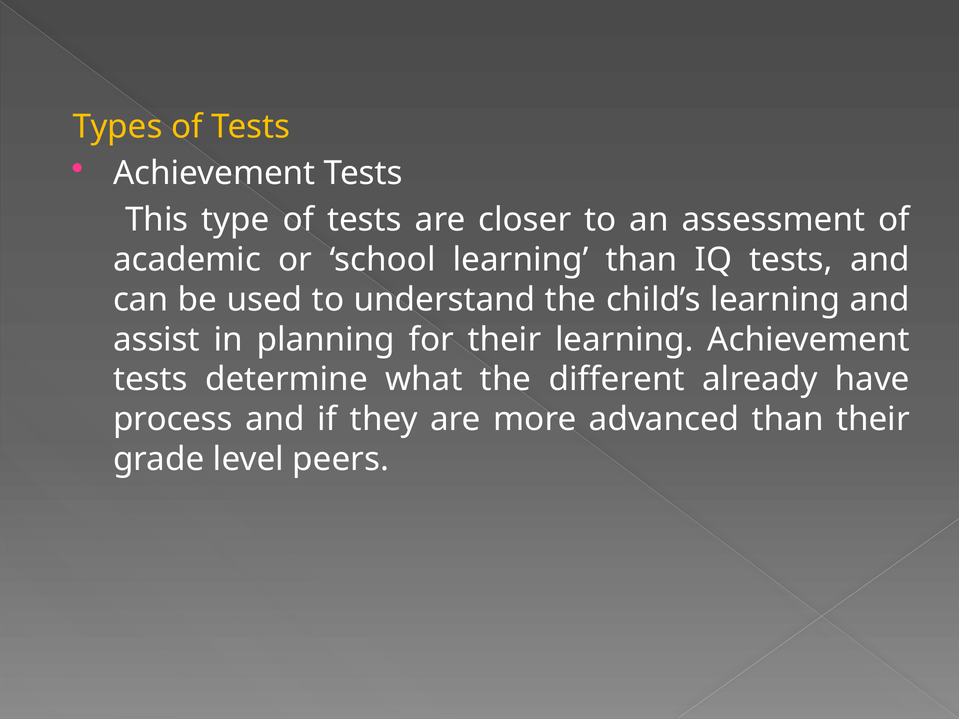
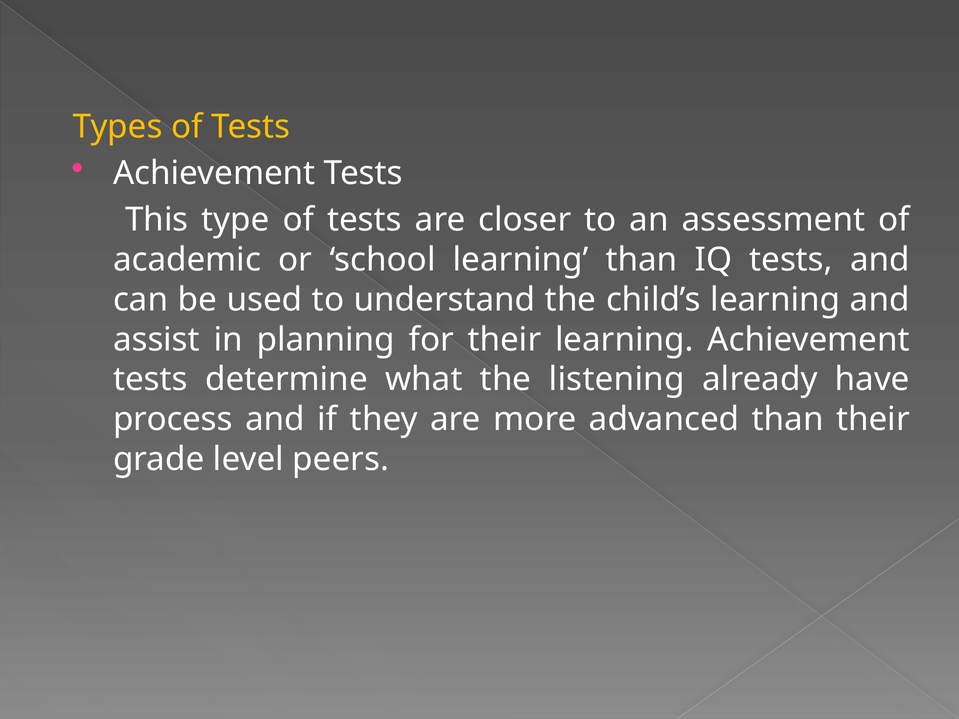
different: different -> listening (617, 380)
